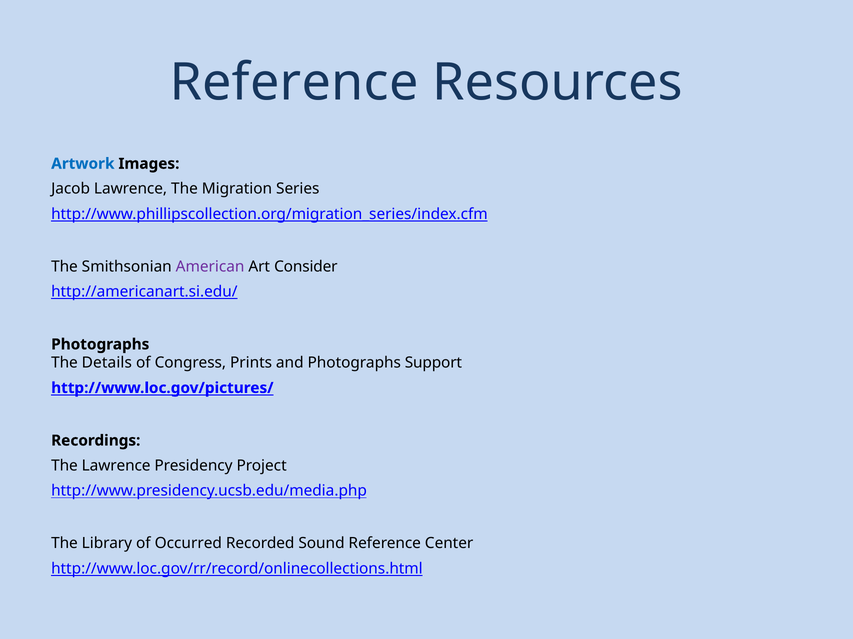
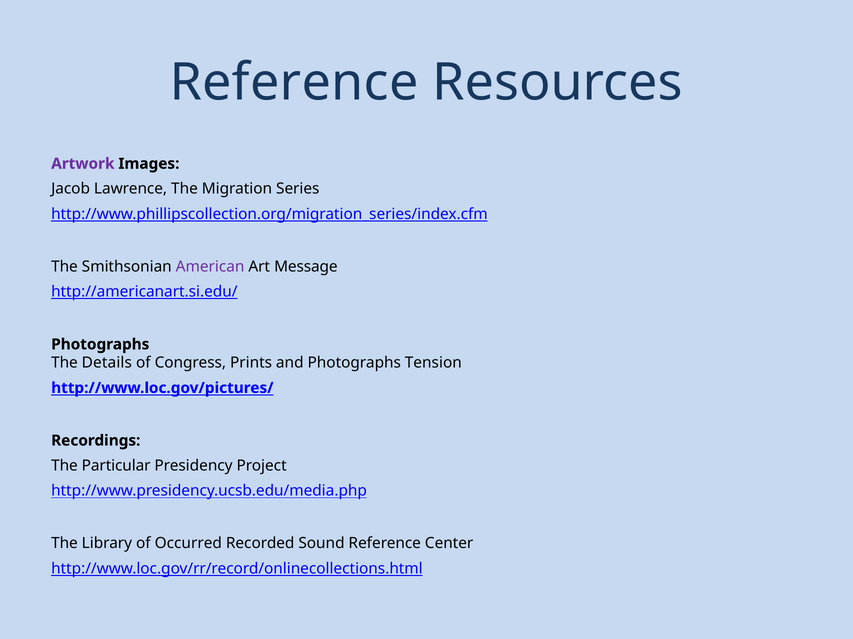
Artwork colour: blue -> purple (83, 164)
Consider: Consider -> Message (306, 267)
Support: Support -> Tension (433, 363)
The Lawrence: Lawrence -> Particular (116, 466)
